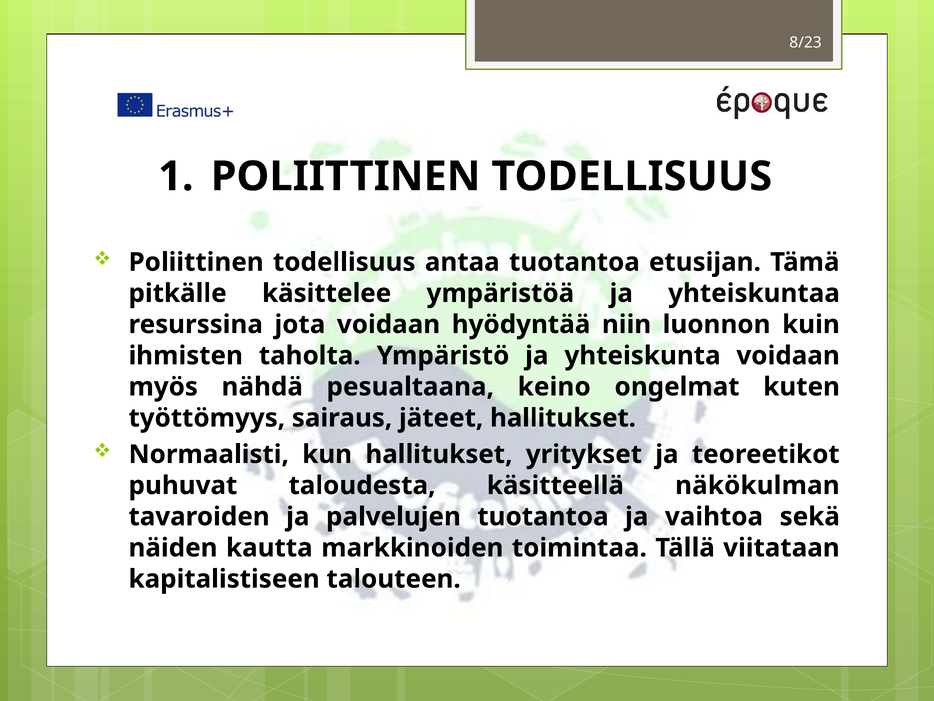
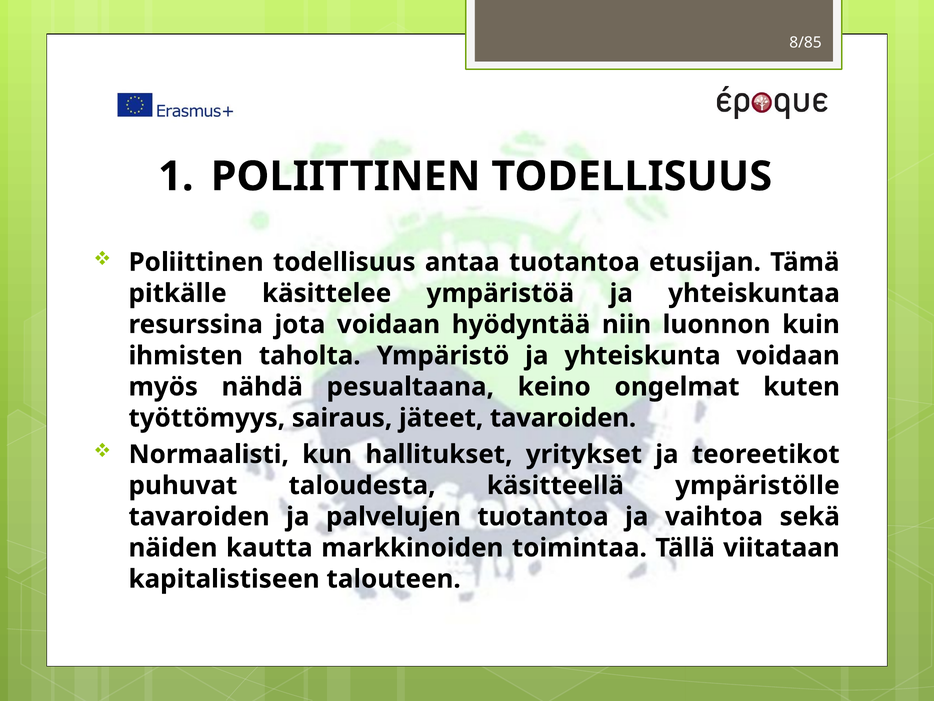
8/23: 8/23 -> 8/85 (806, 43)
jäteet hallitukset: hallitukset -> tavaroiden (563, 418)
näkökulman: näkökulman -> ympäristölle (757, 485)
